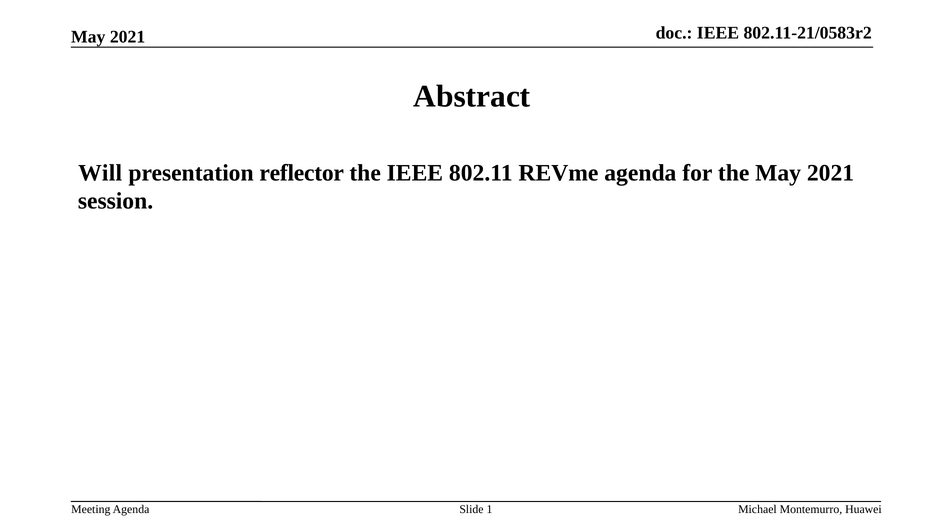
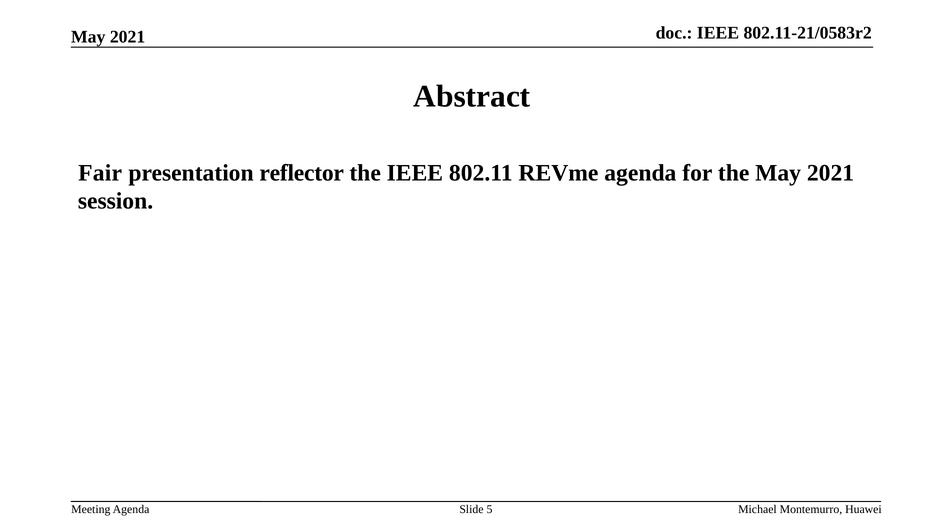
Will: Will -> Fair (100, 173)
1: 1 -> 5 (489, 509)
